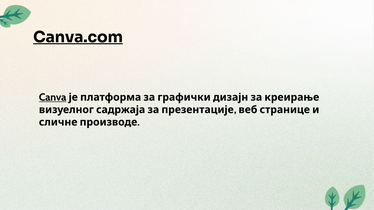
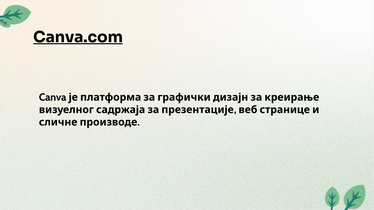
Canva underline: present -> none (53, 97)
